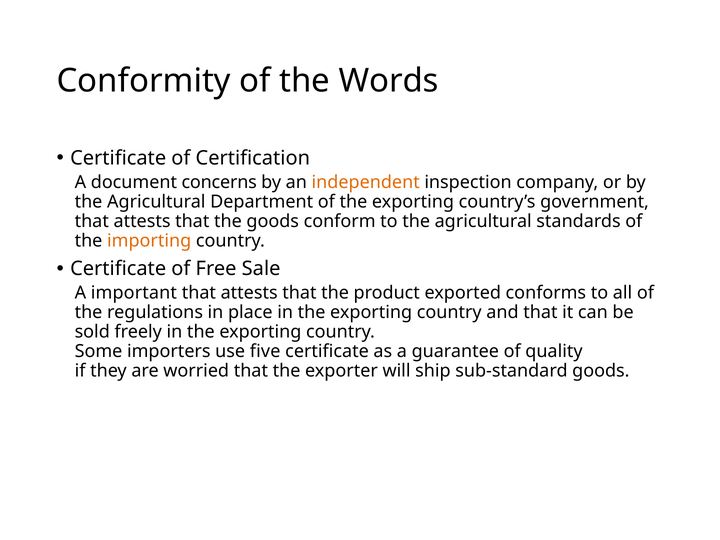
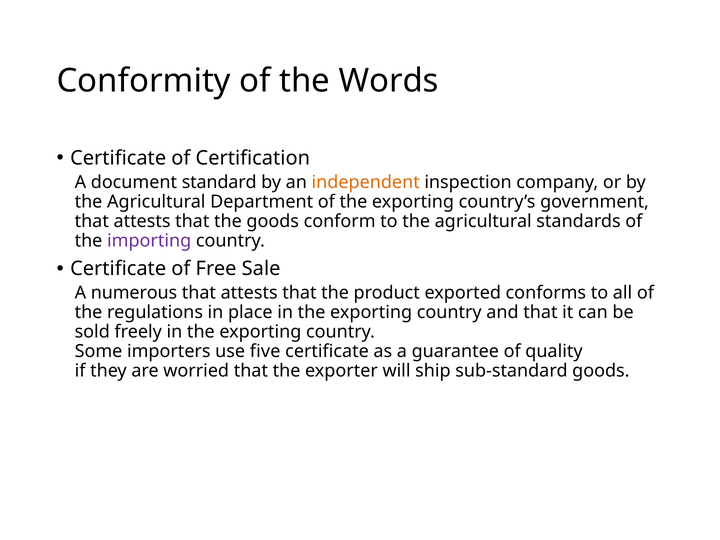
concerns: concerns -> standard (219, 182)
importing colour: orange -> purple (149, 241)
important: important -> numerous (134, 293)
